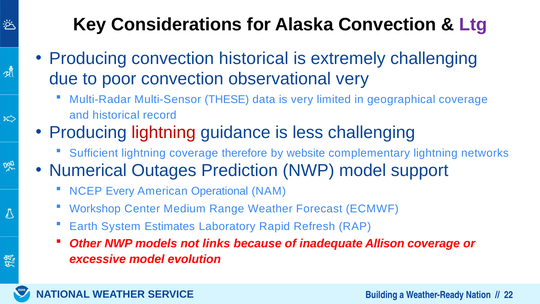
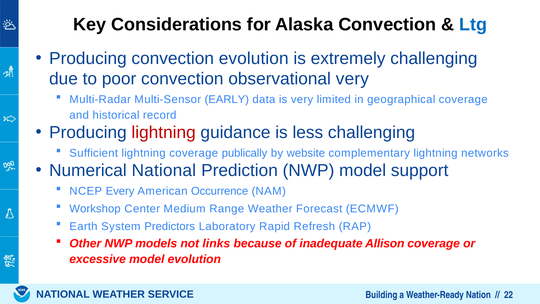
Ltg colour: purple -> blue (473, 25)
convection historical: historical -> evolution (254, 58)
THESE: THESE -> EARLY (227, 99)
therefore: therefore -> publically (245, 153)
Numerical Outages: Outages -> National (164, 170)
Operational: Operational -> Occurrence (220, 191)
Estimates: Estimates -> Predictors (170, 226)
